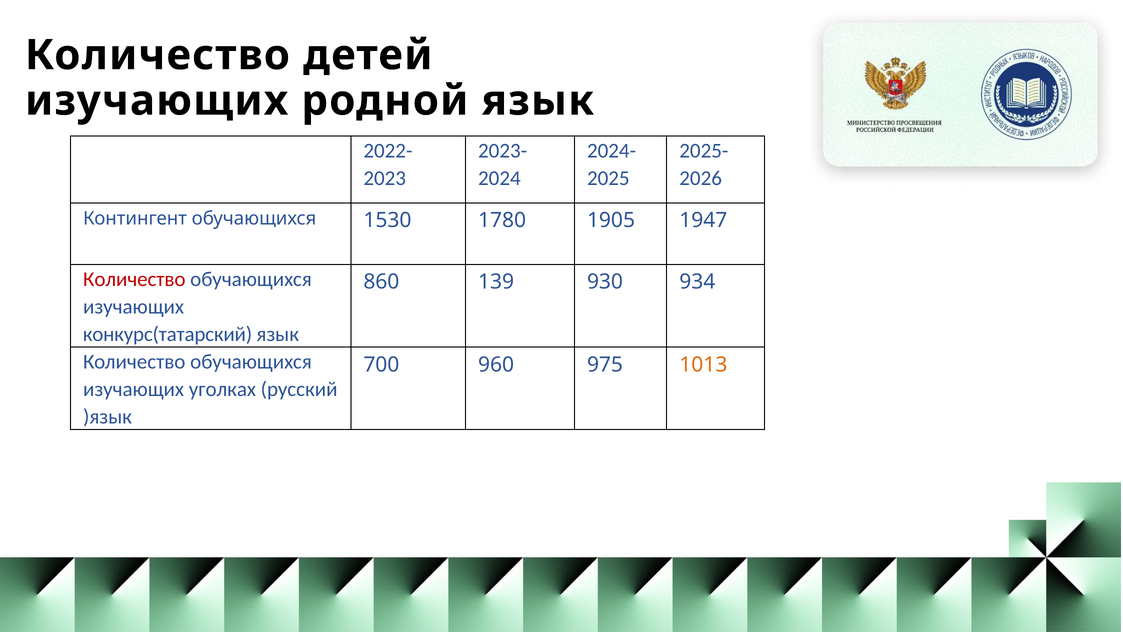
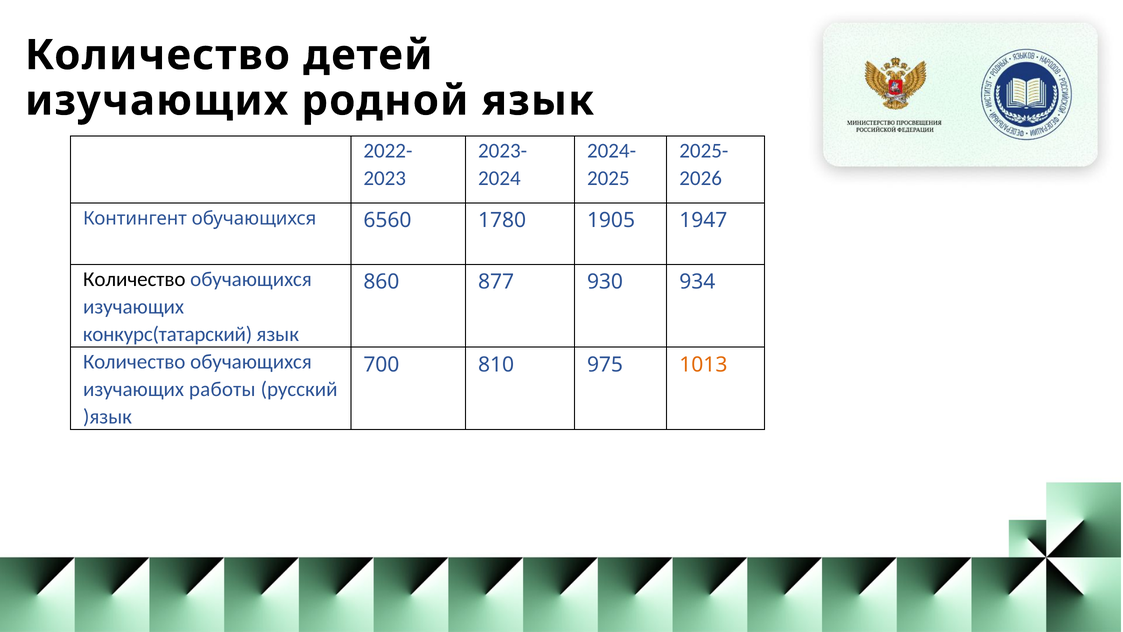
1530: 1530 -> 6560 (387, 220)
Количество colour: red -> black (134, 279)
139: 139 -> 877 (496, 282)
960: 960 -> 810 (496, 364)
уголках: уголках -> работы (222, 389)
